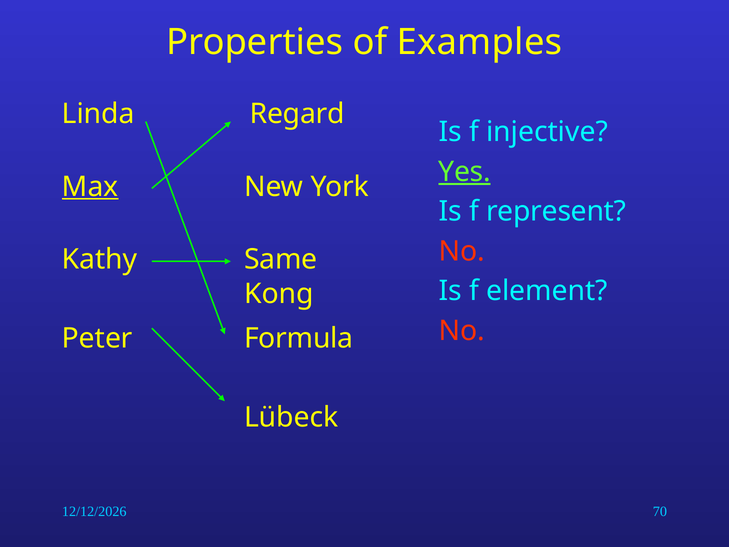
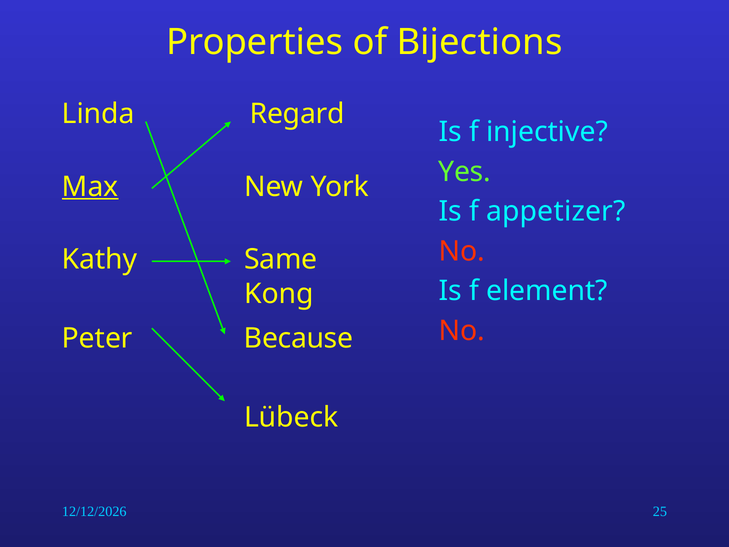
Examples: Examples -> Bijections (480, 42)
Yes underline: present -> none (465, 172)
represent: represent -> appetizer (556, 211)
Formula: Formula -> Because (299, 338)
70: 70 -> 25 (660, 511)
